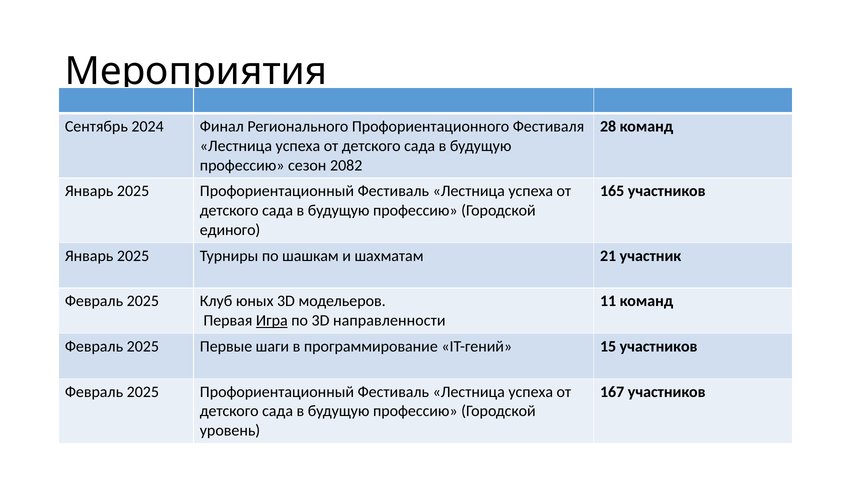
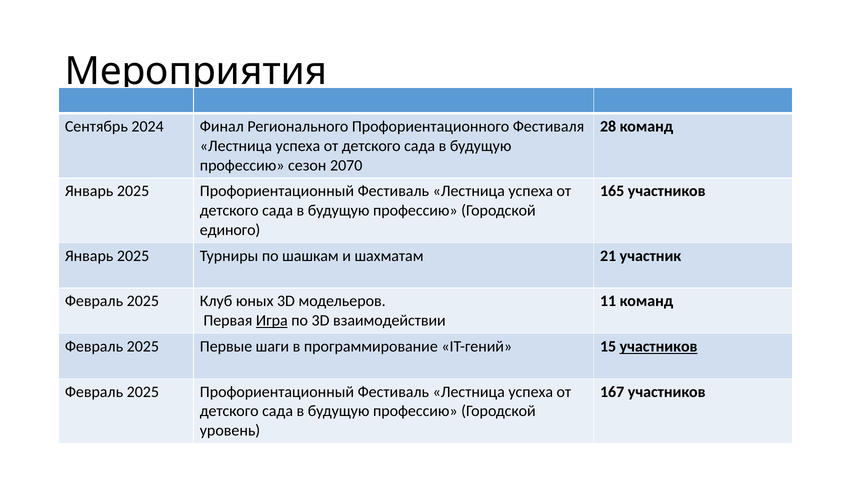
2082: 2082 -> 2070 (346, 166)
направленности: направленности -> взаимодействии (389, 321)
участников underline: none -> present (659, 347)
